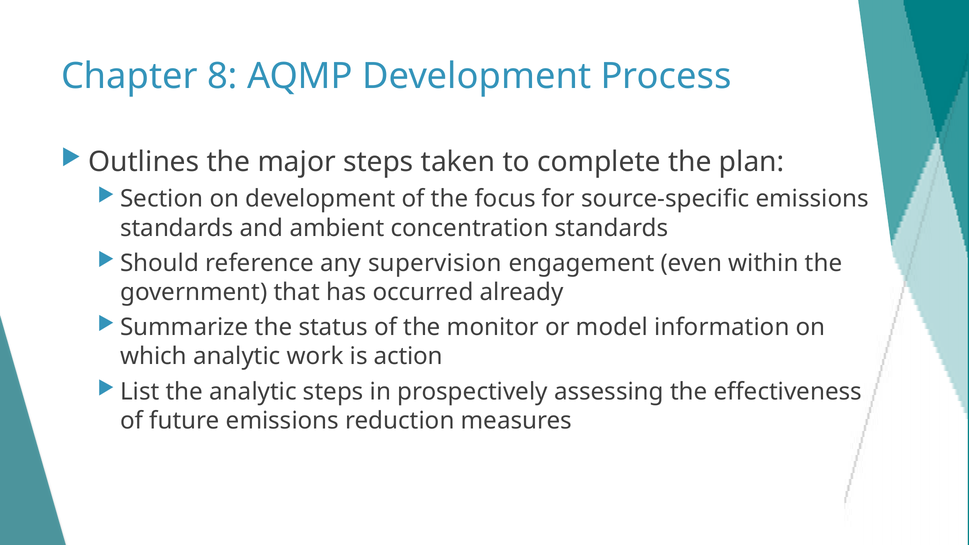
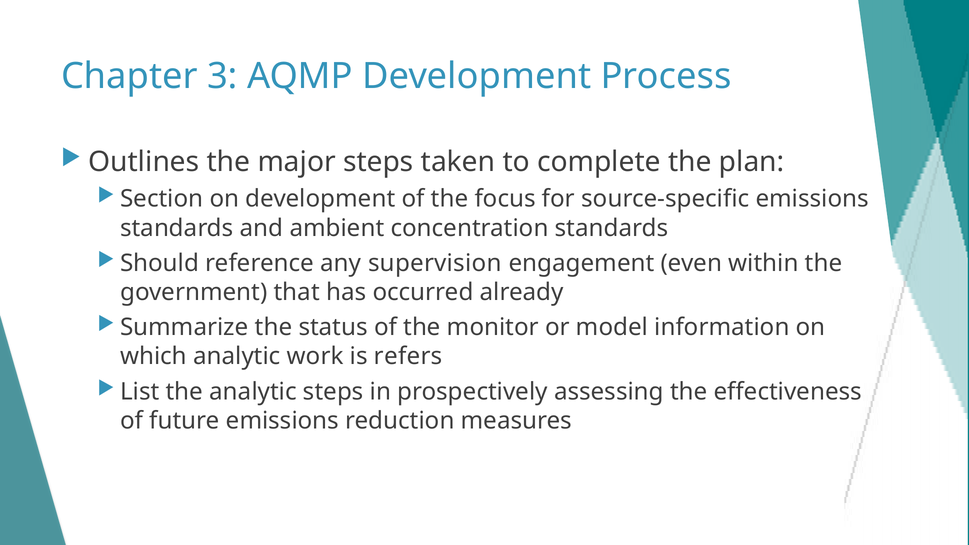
8: 8 -> 3 (222, 76)
action: action -> refers (408, 356)
